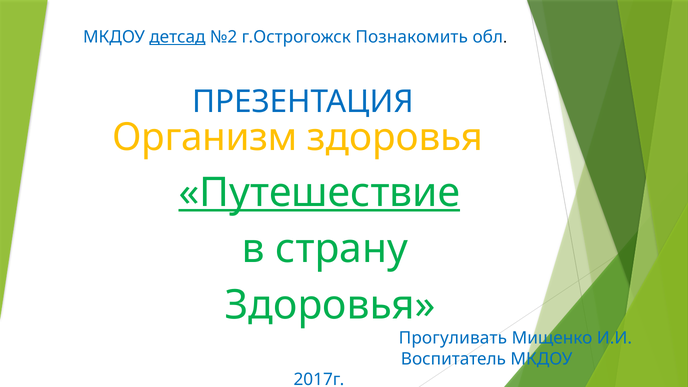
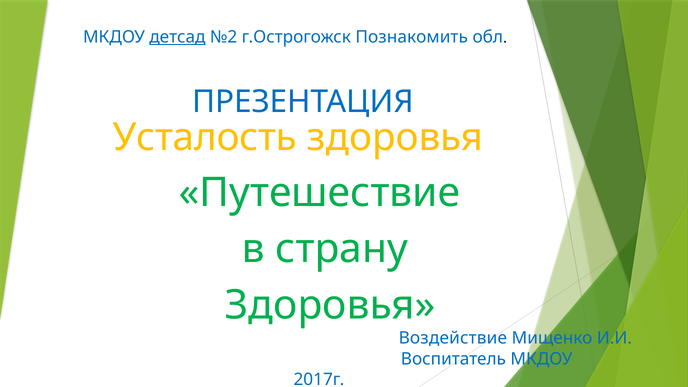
Организм: Организм -> Усталость (205, 138)
Путешествие underline: present -> none (319, 193)
Прогуливать: Прогуливать -> Воздействие (453, 338)
